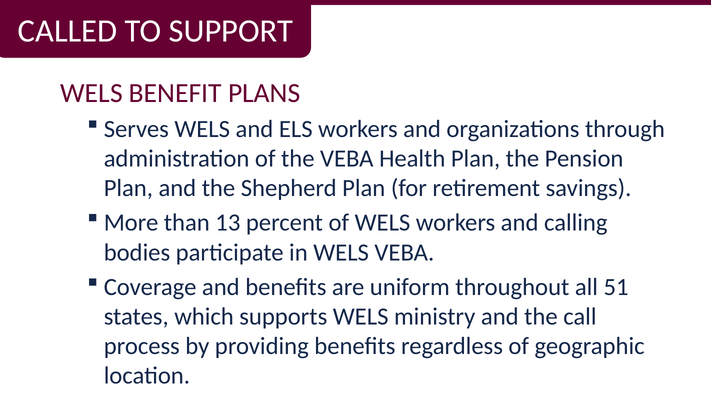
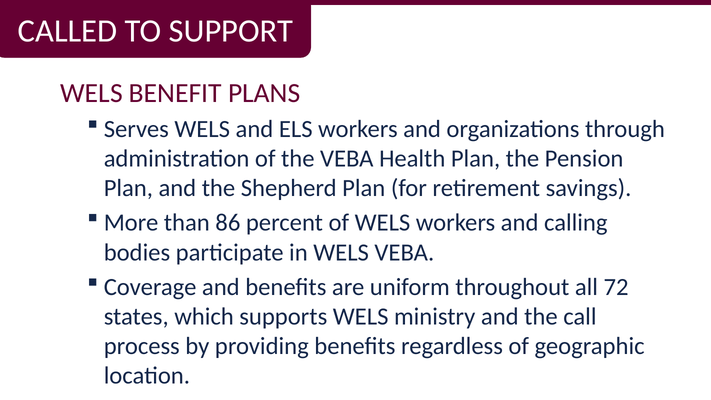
13: 13 -> 86 (228, 223)
51: 51 -> 72 (616, 287)
